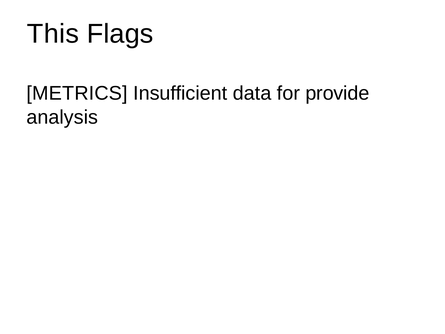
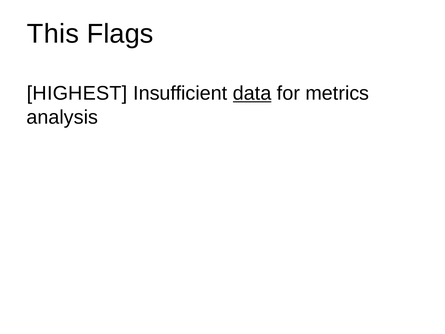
METRICS: METRICS -> HIGHEST (77, 93)
data underline: none -> present (252, 93)
provide: provide -> metrics (337, 93)
